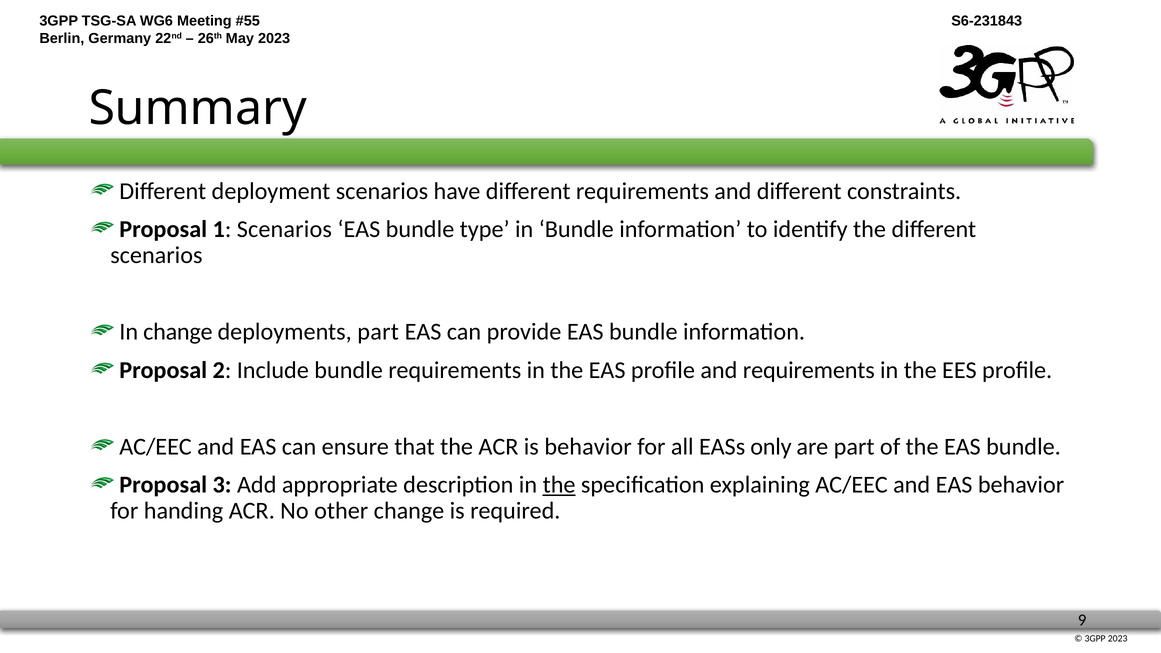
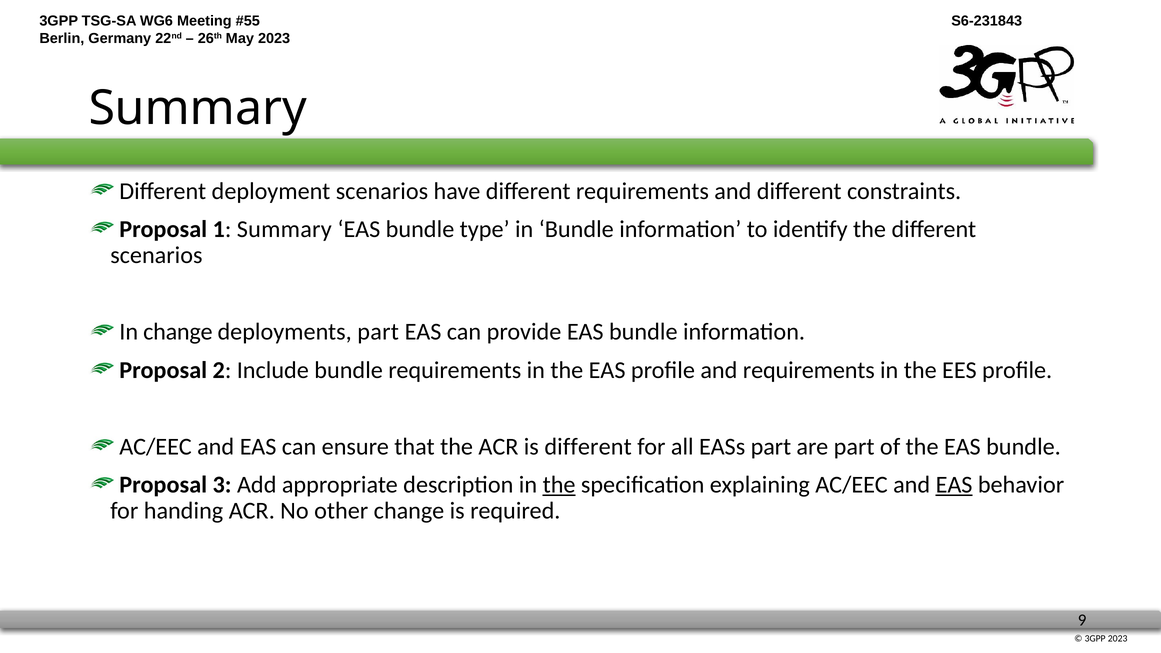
1 Scenarios: Scenarios -> Summary (284, 229)
is behavior: behavior -> different (588, 447)
EASs only: only -> part (771, 447)
EAS underline: none -> present (954, 485)
